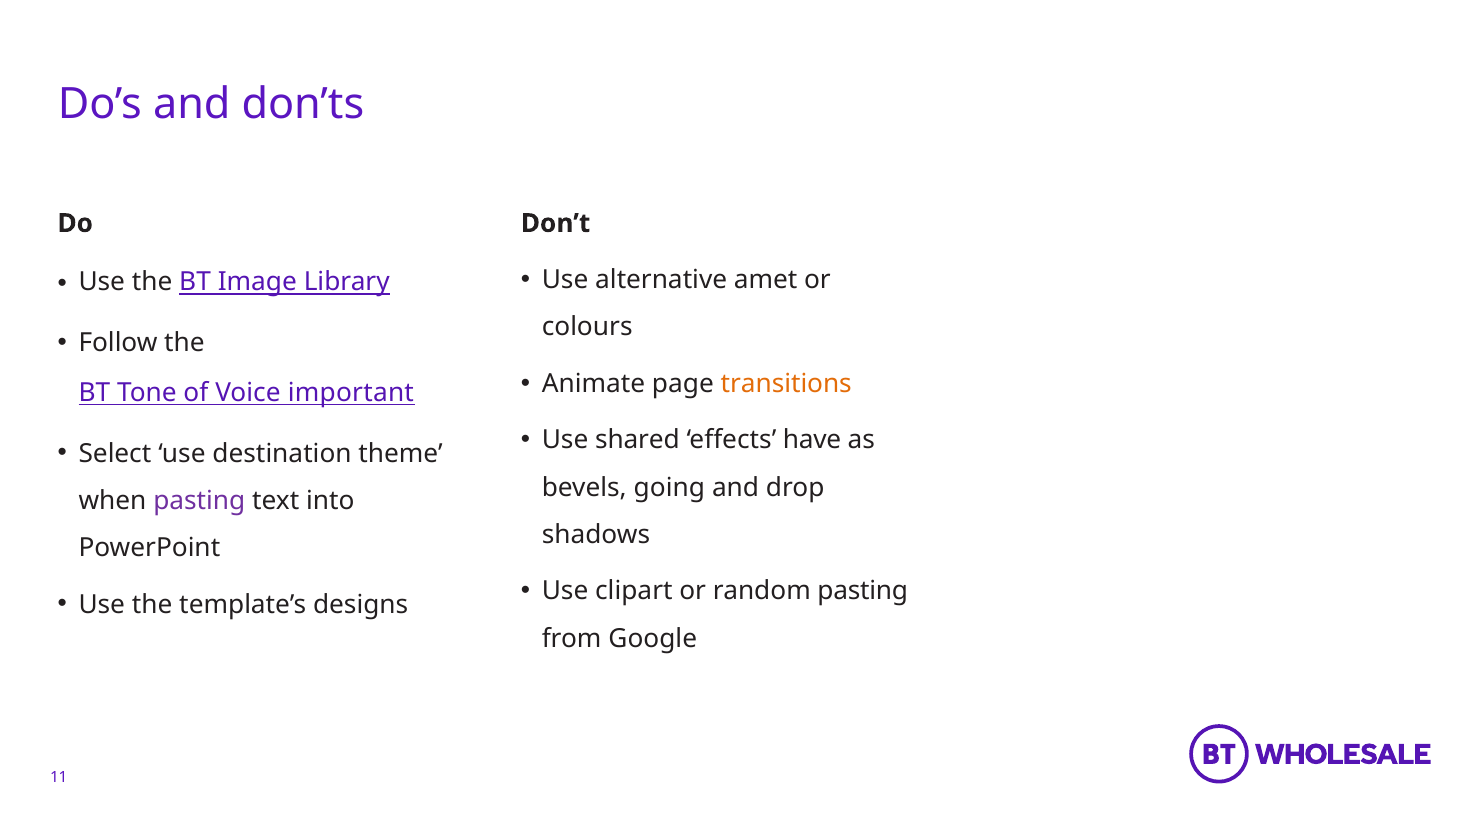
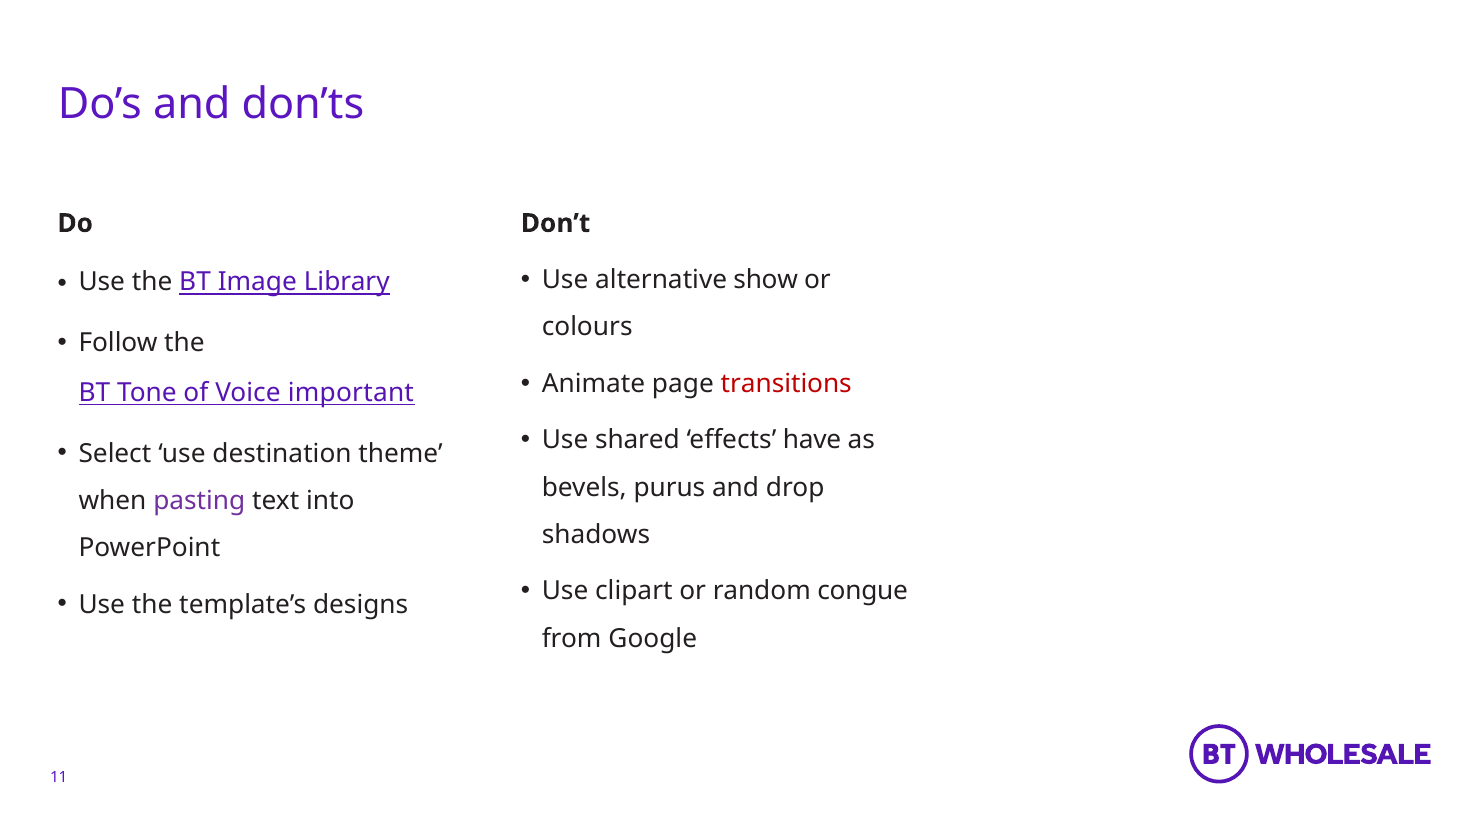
amet: amet -> show (766, 280)
transitions colour: orange -> red (786, 384)
going: going -> purus (669, 488)
random pasting: pasting -> congue (863, 591)
